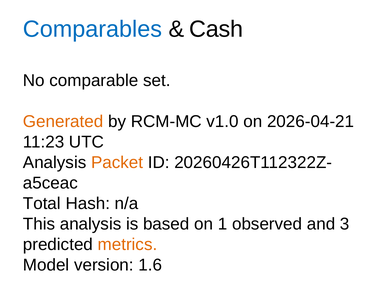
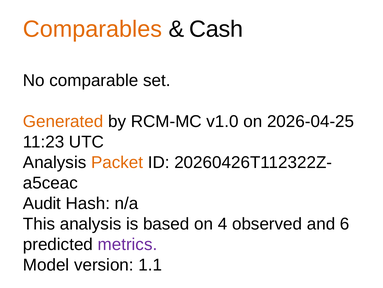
Comparables colour: blue -> orange (93, 29)
2026-04-21: 2026-04-21 -> 2026-04-25 (311, 121)
Total: Total -> Audit (42, 203)
1: 1 -> 4 (223, 223)
3: 3 -> 6 (345, 223)
metrics colour: orange -> purple (127, 244)
1.6: 1.6 -> 1.1 (150, 264)
